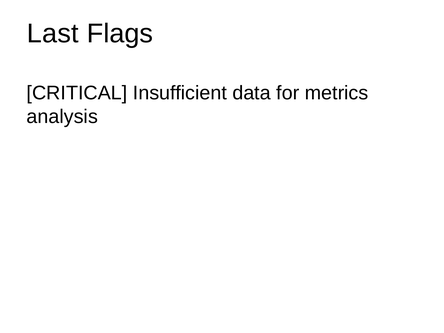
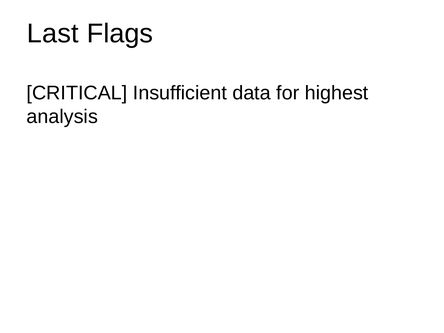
metrics: metrics -> highest (337, 93)
